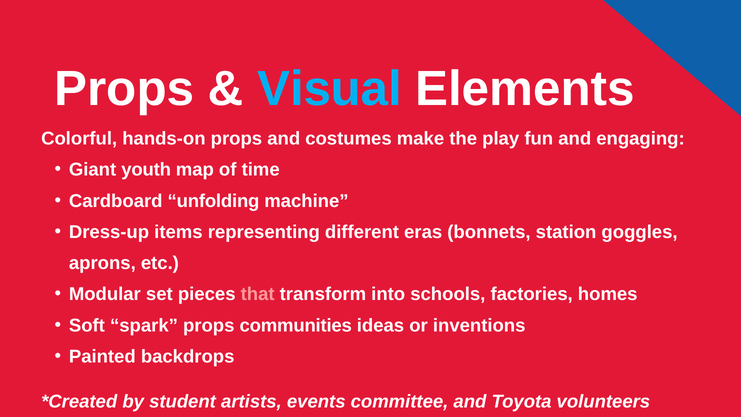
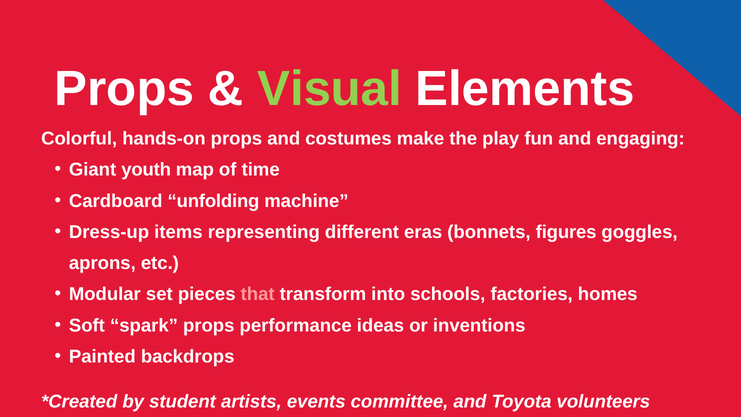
Visual colour: light blue -> light green (330, 89)
station: station -> figures (566, 232)
communities: communities -> performance (296, 325)
